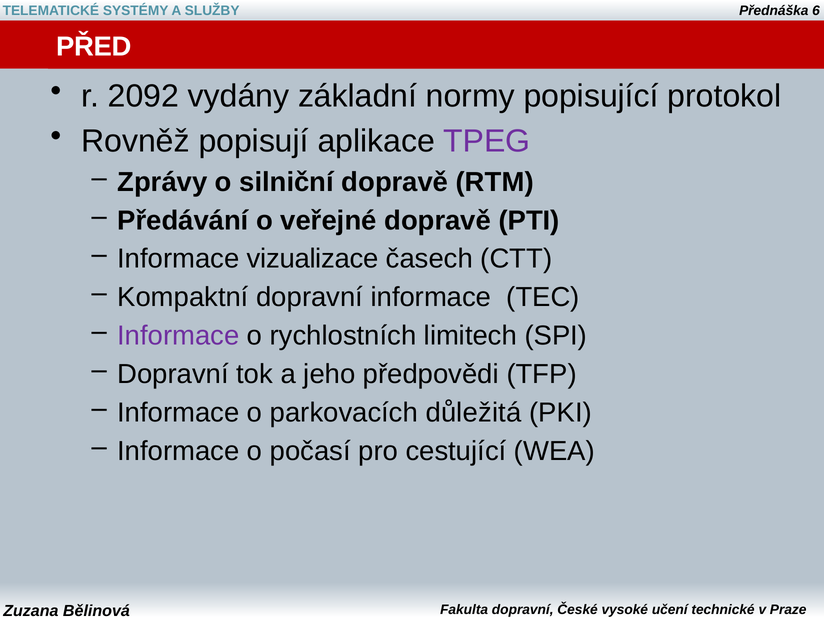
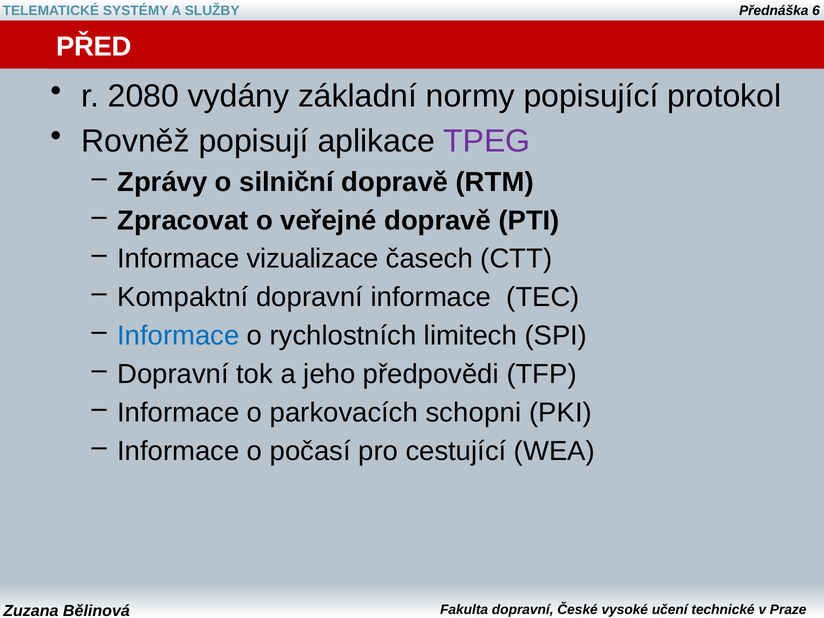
2092: 2092 -> 2080 (143, 96)
Předávání: Předávání -> Zpracovat (183, 220)
Informace colour: purple -> blue (178, 336)
důležitá: důležitá -> schopni (474, 413)
